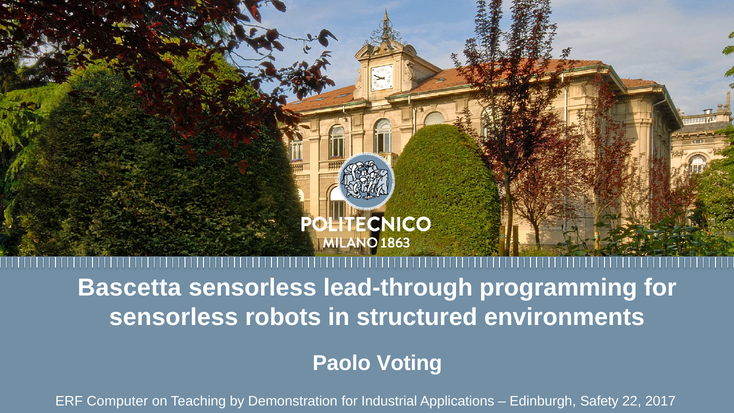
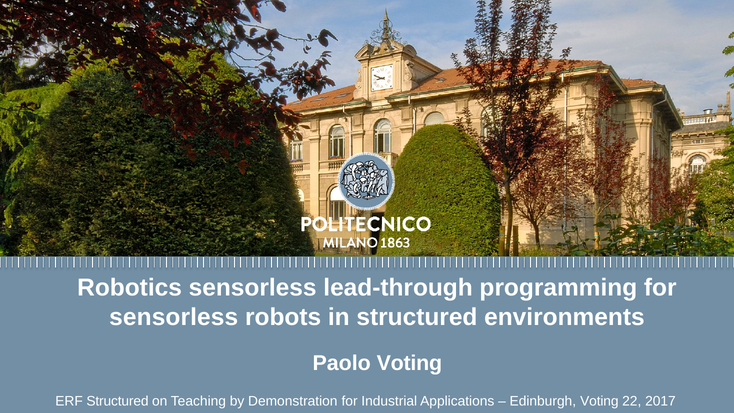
Bascetta: Bascetta -> Robotics (130, 288)
ERF Computer: Computer -> Structured (117, 401)
Edinburgh Safety: Safety -> Voting (599, 401)
